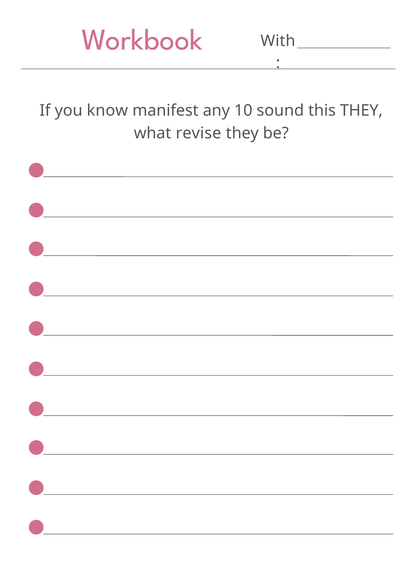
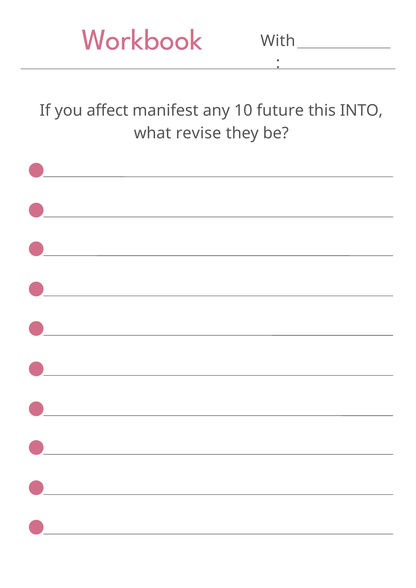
know: know -> affect (108, 111)
sound: sound -> future (280, 111)
this THEY: THEY -> INTO (361, 111)
